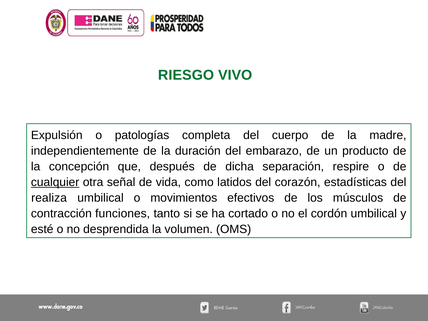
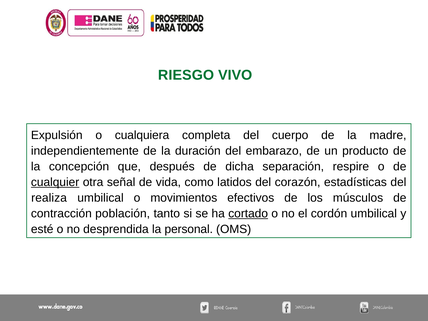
patologías: patologías -> cualquiera (142, 135)
funciones: funciones -> población (123, 214)
cortado underline: none -> present (248, 214)
volumen: volumen -> personal (189, 229)
